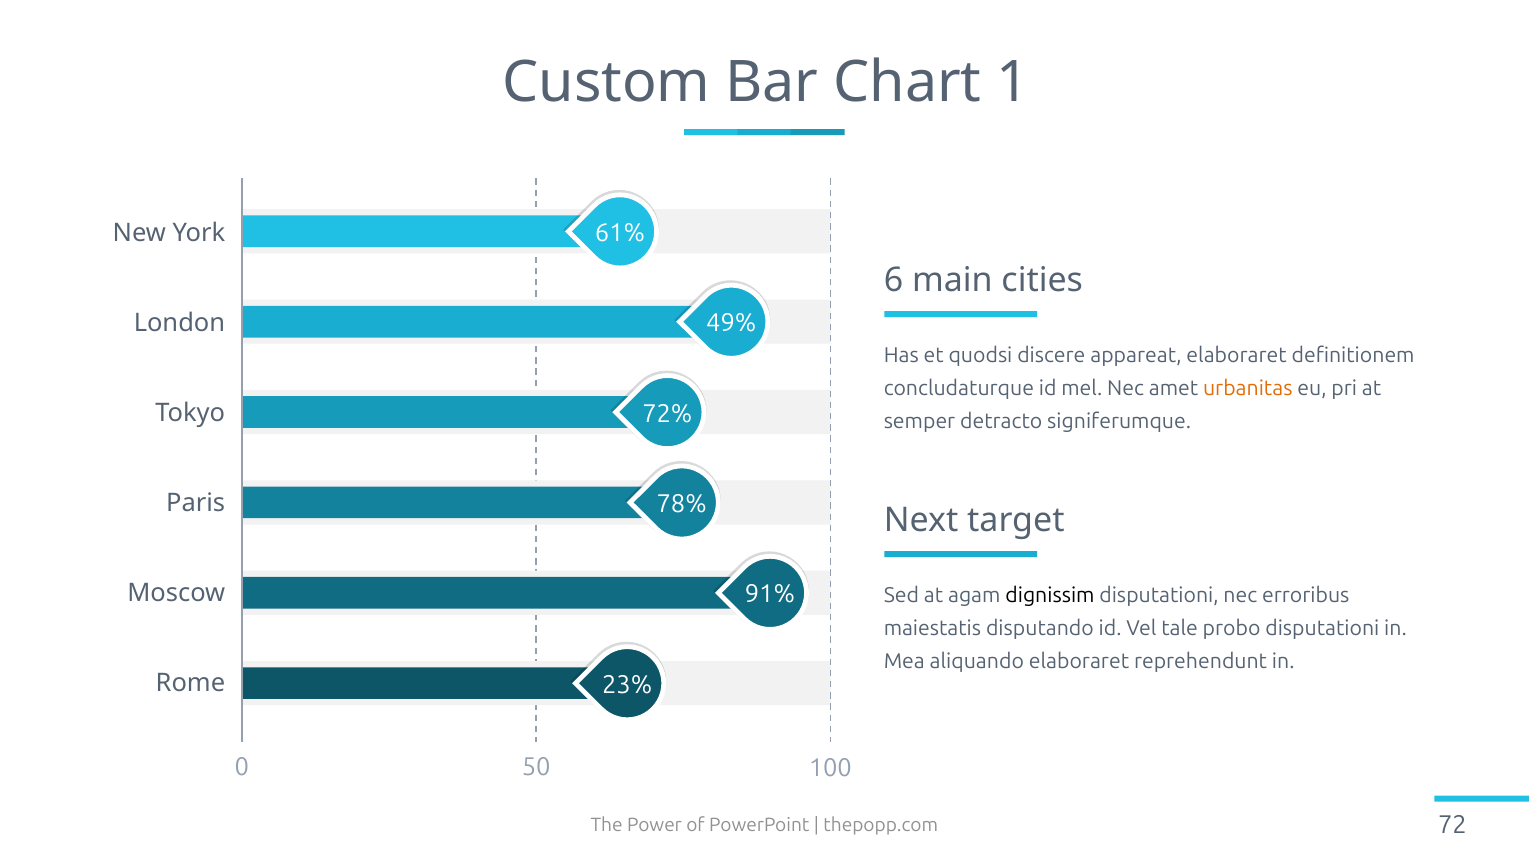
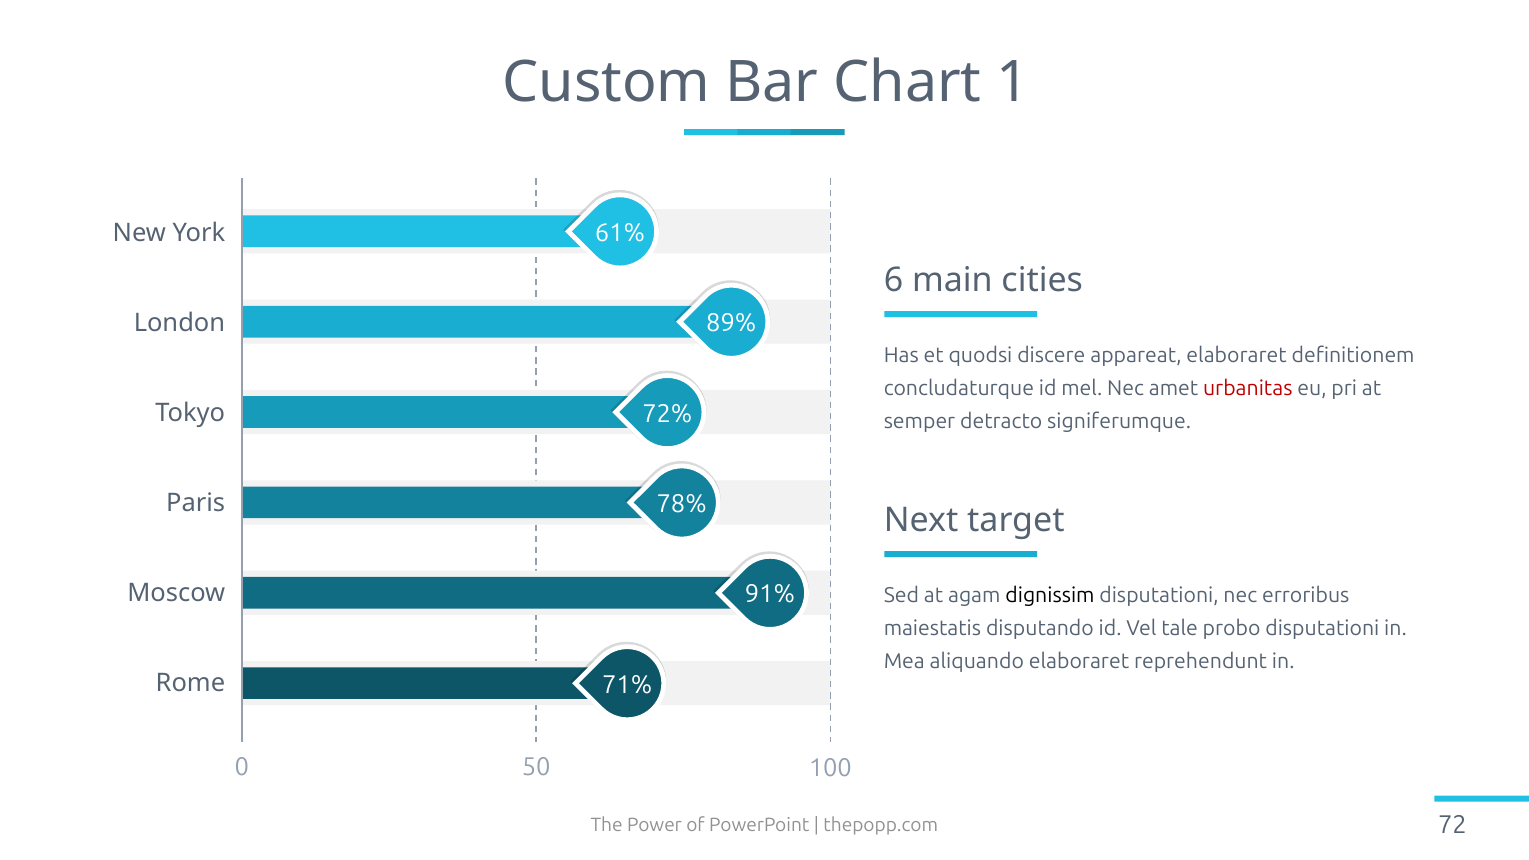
49%: 49% -> 89% (731, 323)
urbanitas colour: orange -> red (1248, 389)
23%: 23% -> 71% (627, 685)
